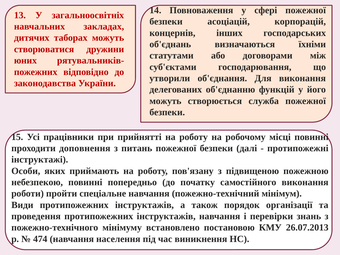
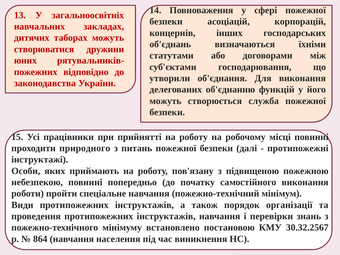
доповнення: доповнення -> природного (85, 148)
26.07.2013: 26.07.2013 -> 30.32.2567 (307, 228)
474: 474 -> 864 (40, 239)
